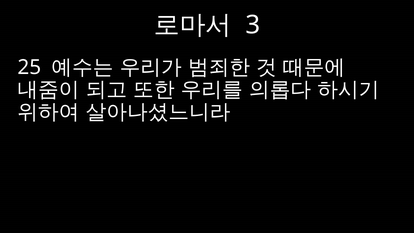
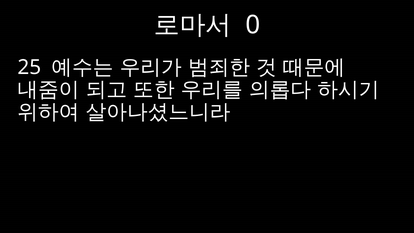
3: 3 -> 0 (253, 25)
